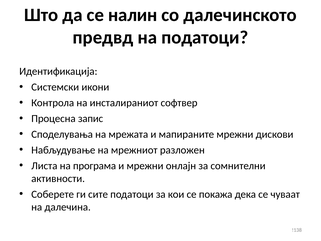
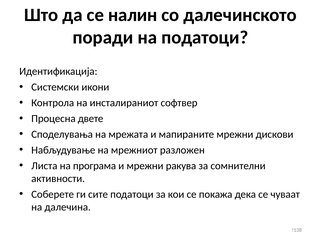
предвд: предвд -> поради (103, 37)
запис: запис -> двете (91, 118)
онлајн: онлајн -> ракува (181, 166)
